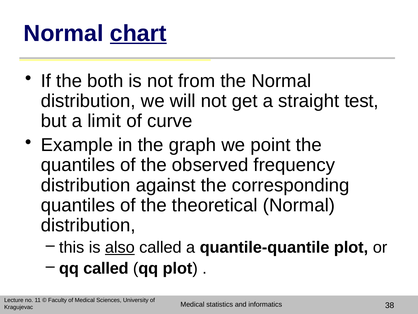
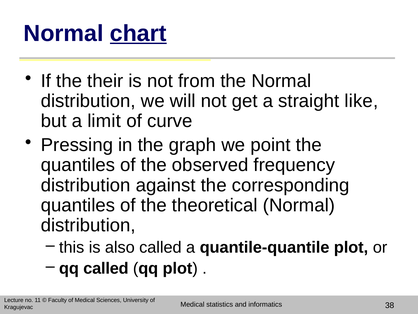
both: both -> their (105, 81)
test: test -> like (361, 101)
Example: Example -> Pressing (77, 145)
also underline: present -> none (120, 247)
